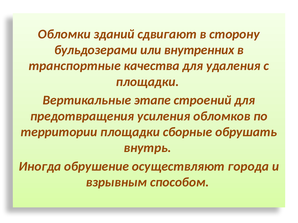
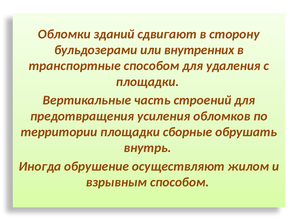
транспортные качества: качества -> способом (152, 66)
этапе: этапе -> часть (152, 100)
города: города -> жилом (248, 167)
